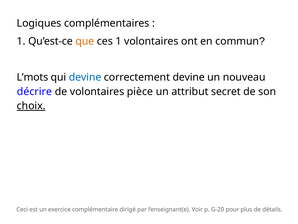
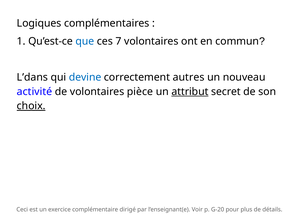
que colour: orange -> blue (85, 41)
ces 1: 1 -> 7 (118, 41)
L’mots: L’mots -> L’dans (32, 77)
correctement devine: devine -> autres (189, 77)
décrire: décrire -> activité (35, 91)
attribut underline: none -> present (190, 91)
